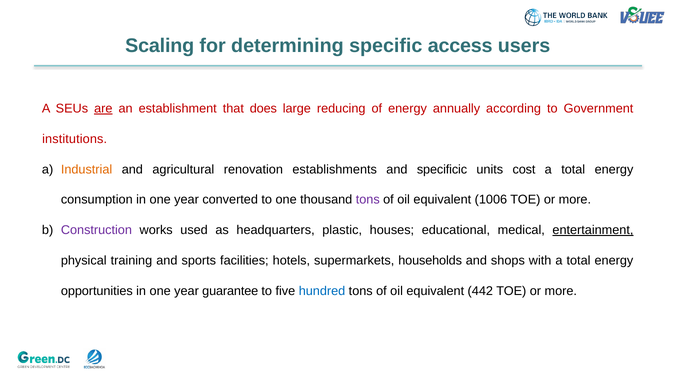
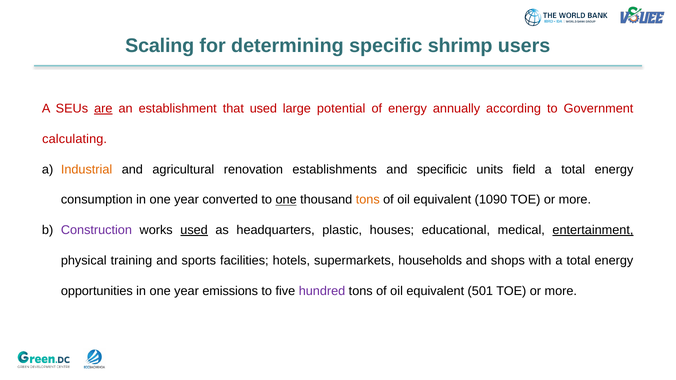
access: access -> shrimp (460, 46)
that does: does -> used (263, 109)
reducing: reducing -> potential (341, 109)
institutions: institutions -> calculating (75, 139)
cost: cost -> field (524, 169)
one underline: none -> present (286, 200)
tons colour: purple -> orange (368, 200)
1006: 1006 -> 1090 (491, 200)
used underline: none -> present (194, 230)
guarantee: guarantee -> emissions (230, 291)
hundred colour: blue -> purple (322, 291)
442: 442 -> 501 (480, 291)
